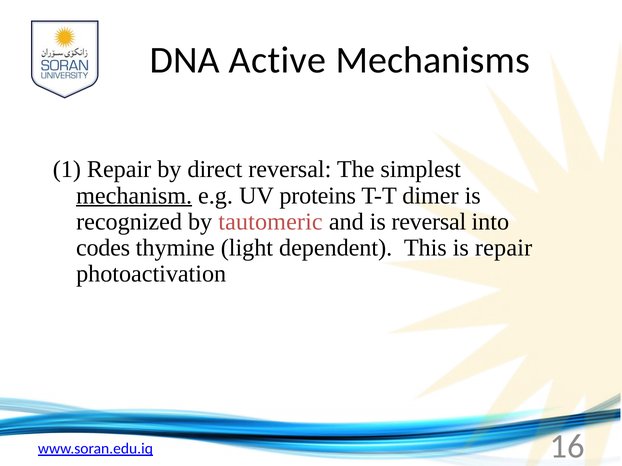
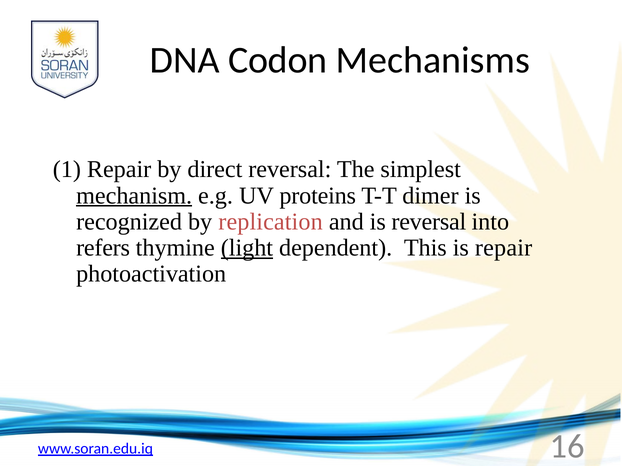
Active: Active -> Codon (278, 60)
tautomeric: tautomeric -> replication (271, 222)
codes: codes -> refers (103, 248)
light underline: none -> present (247, 248)
